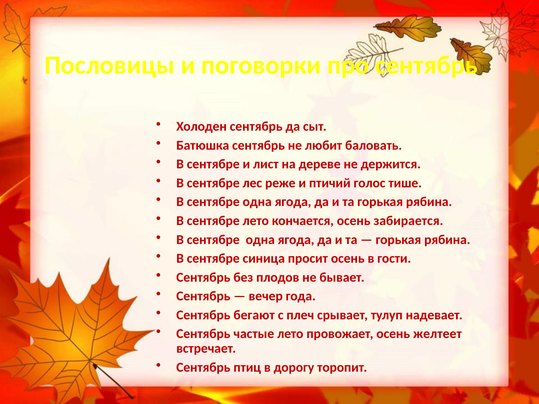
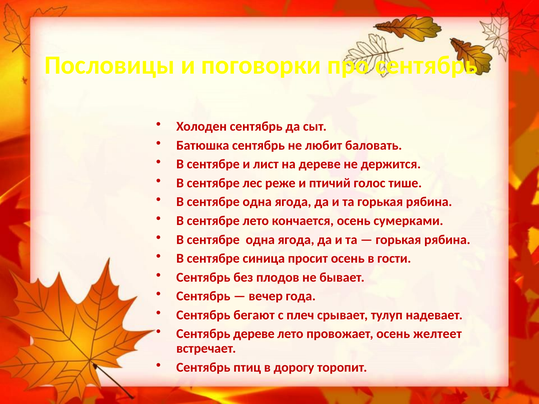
забирается: забирается -> сумерками (408, 221)
Сентябрь частые: частые -> дереве (254, 334)
